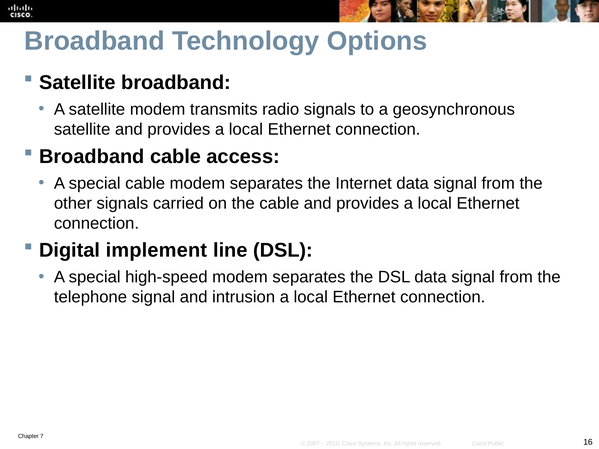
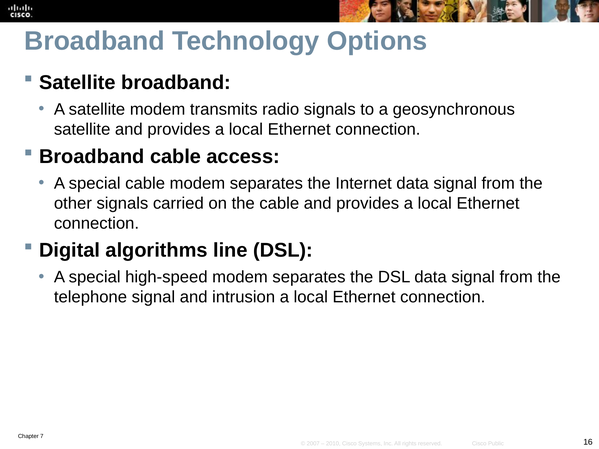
implement: implement -> algorithms (157, 251)
